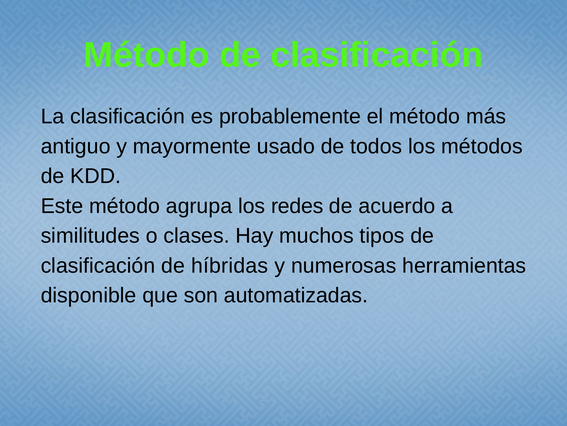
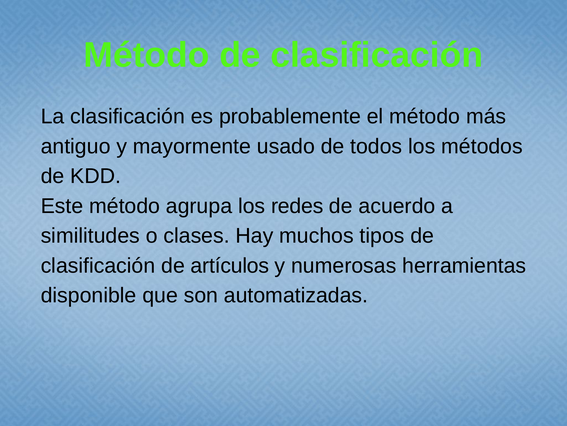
híbridas: híbridas -> artículos (230, 265)
